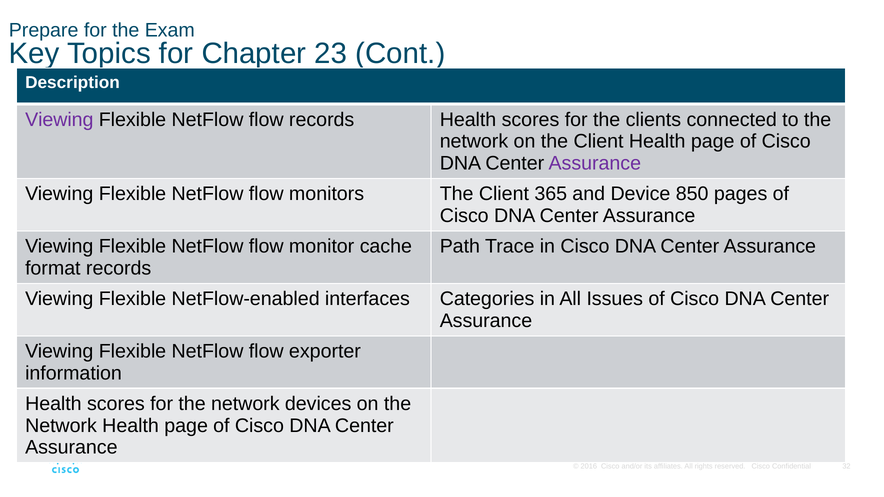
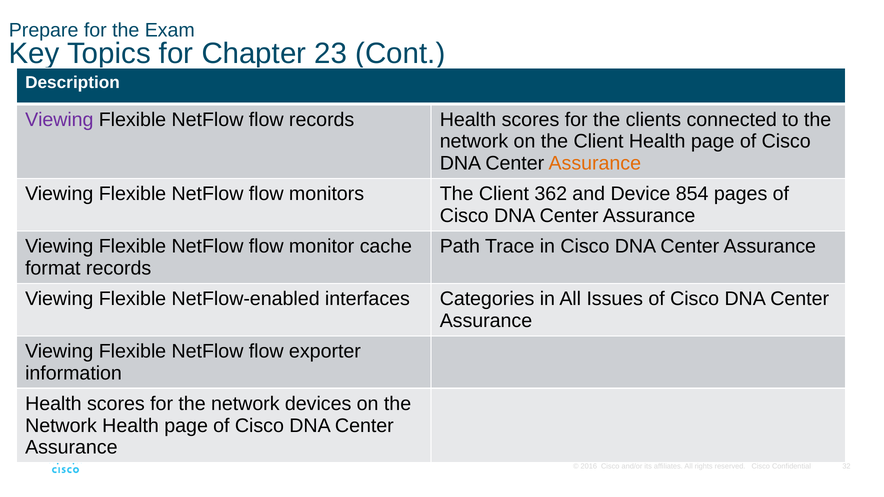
Assurance colour: purple -> orange (595, 163)
365: 365 -> 362 (551, 194)
850: 850 -> 854 (692, 194)
